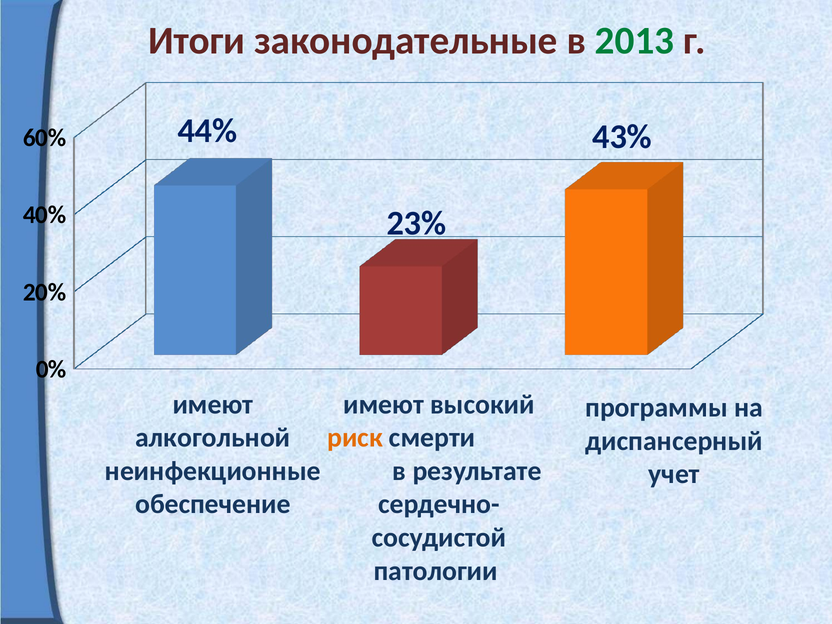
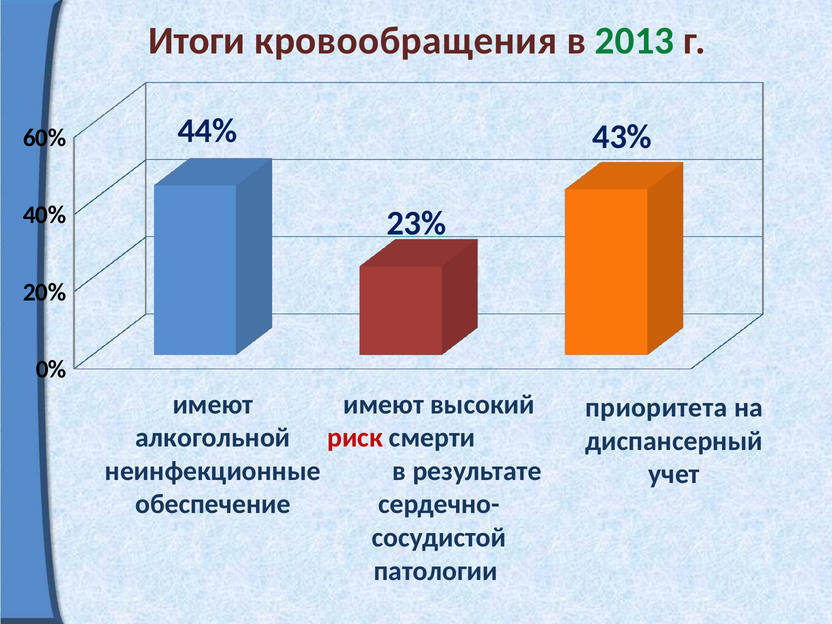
законодательные: законодательные -> кровообращения (406, 41)
программы: программы -> приоритета (656, 408)
риск colour: orange -> red (355, 438)
